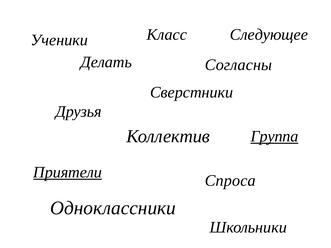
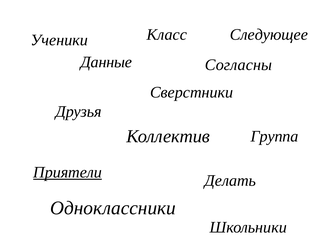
Делать: Делать -> Данные (106, 62)
Группа underline: present -> none (275, 137)
Спроса: Спроса -> Делать (230, 181)
